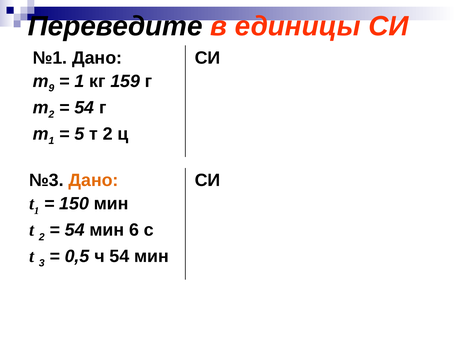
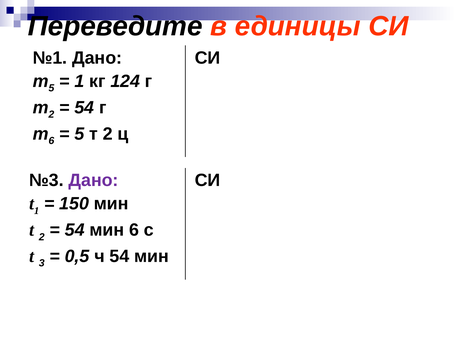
9: 9 -> 5 (51, 88)
159: 159 -> 124 (125, 81)
1: 1 -> 6 (51, 141)
Дано colour: orange -> purple (94, 180)
